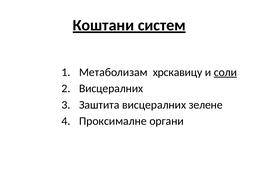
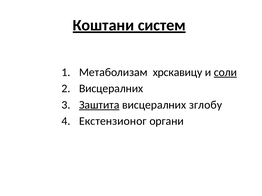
Заштита underline: none -> present (99, 105)
зелене: зелене -> зглобу (206, 105)
Проксималне: Проксималне -> Екстензионог (113, 121)
